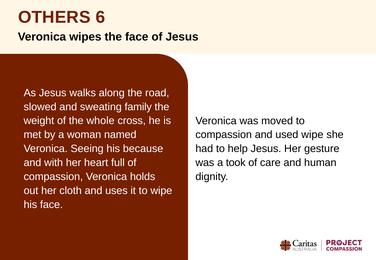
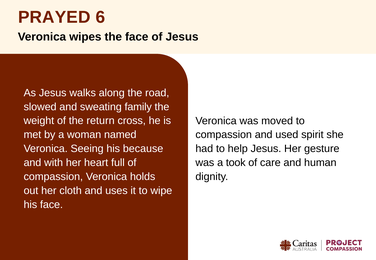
OTHERS: OTHERS -> PRAYED (54, 17)
whole: whole -> return (101, 121)
used wipe: wipe -> spirit (312, 135)
